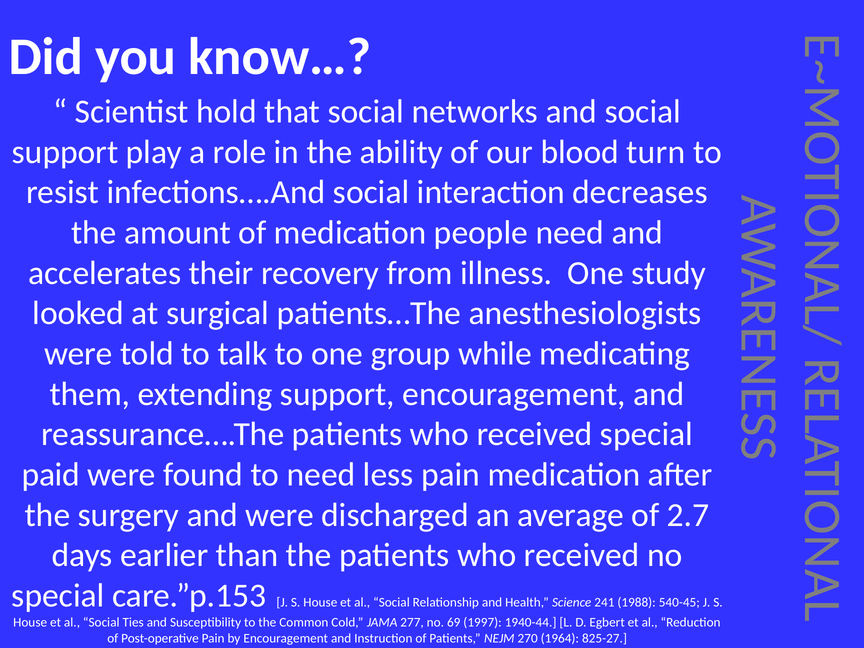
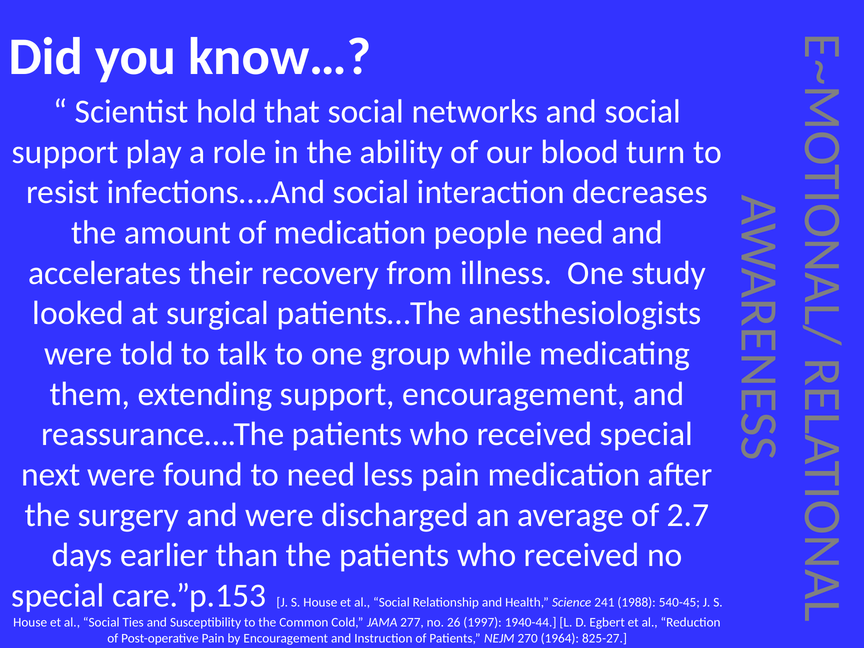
paid: paid -> next (51, 475)
69: 69 -> 26 (454, 622)
